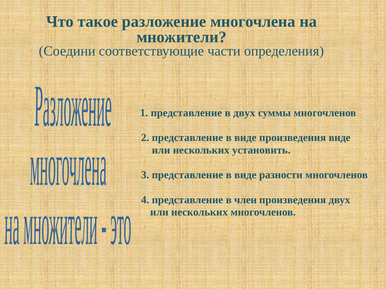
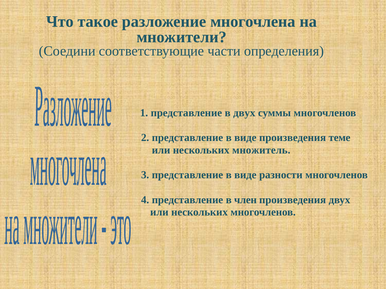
произведения виде: виде -> теме (340, 138)
установить: установить -> множитель (261, 150)
